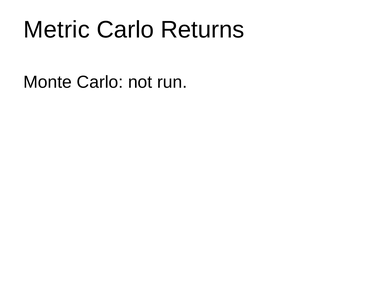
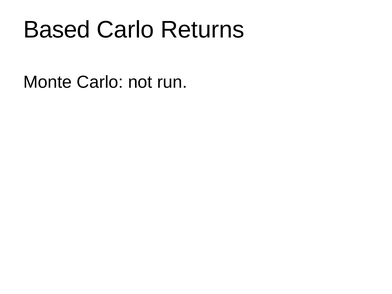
Metric: Metric -> Based (57, 30)
